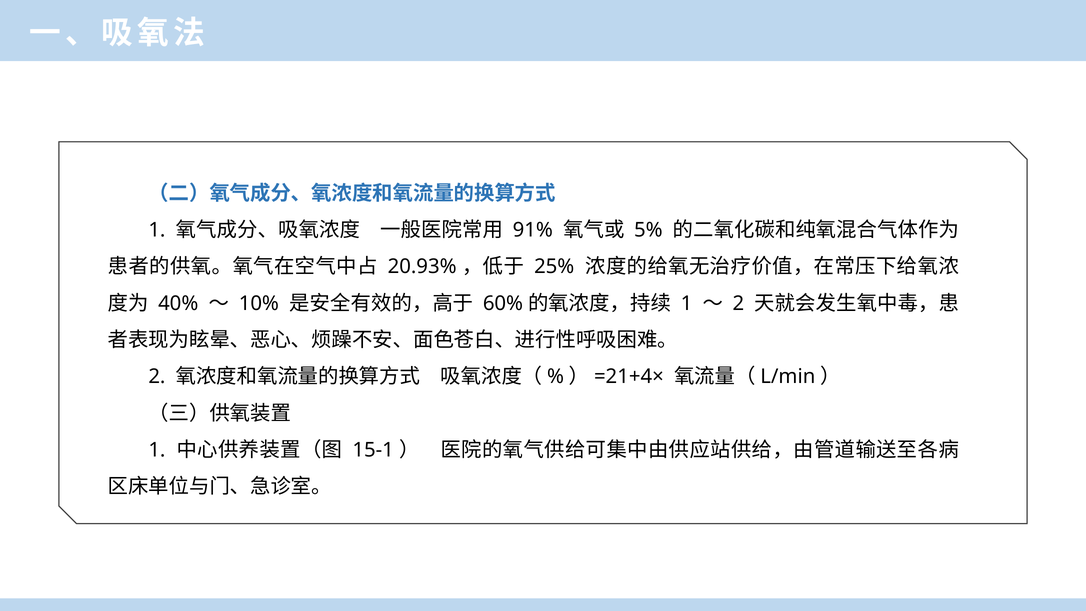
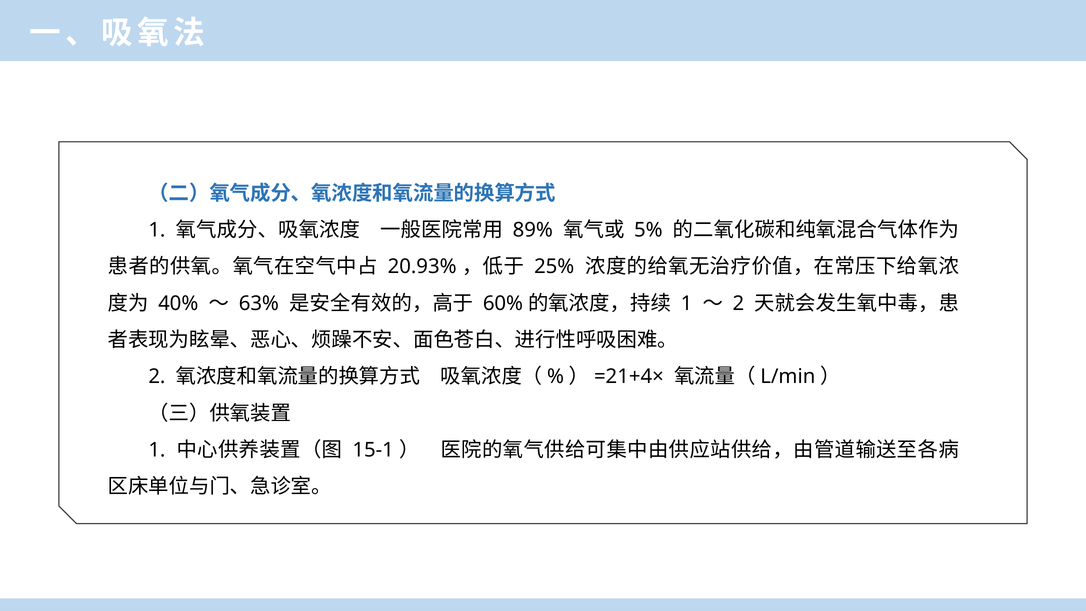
91%: 91% -> 89% (533, 230)
10%: 10% -> 63% (259, 303)
